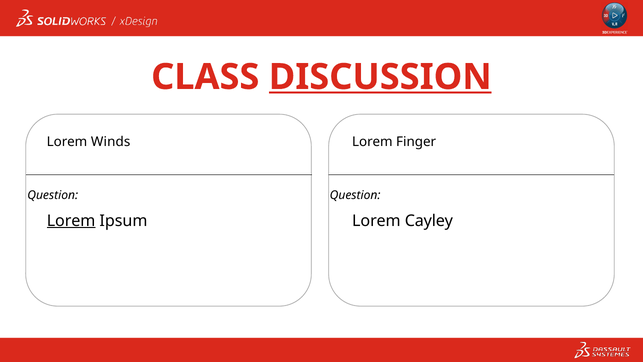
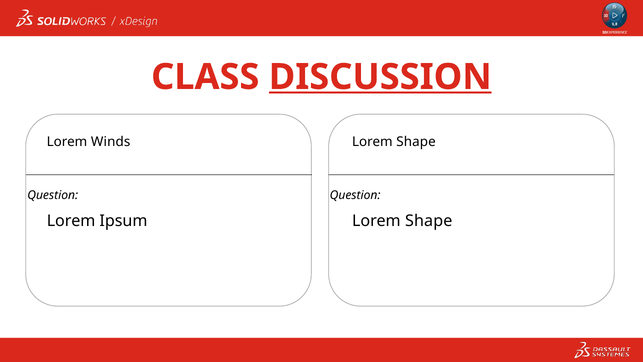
Finger: Finger -> Shape (416, 142)
Lorem underline: present -> none (71, 221)
Ipsum Lorem Cayley: Cayley -> Shape (429, 221)
